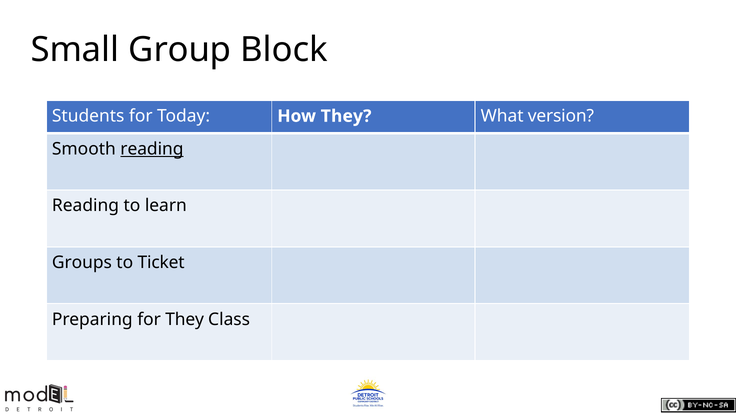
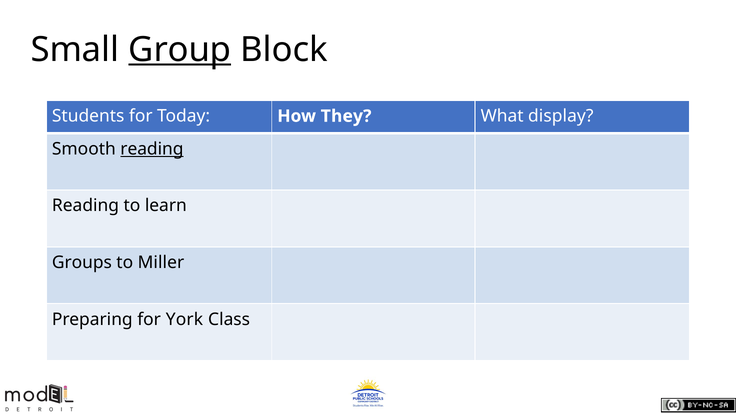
Group underline: none -> present (180, 50)
version: version -> display (561, 116)
Ticket: Ticket -> Miller (161, 263)
for They: They -> York (184, 319)
